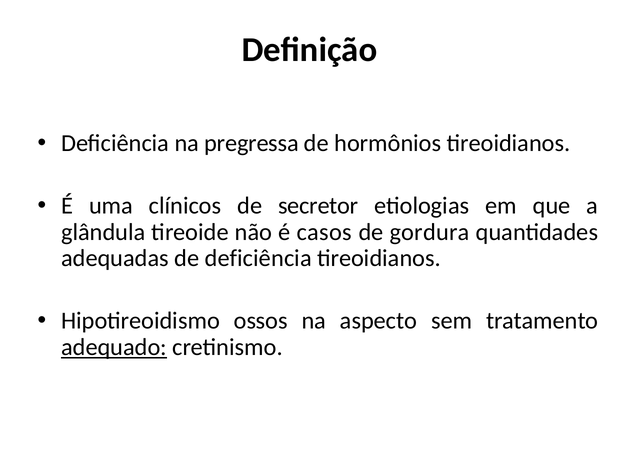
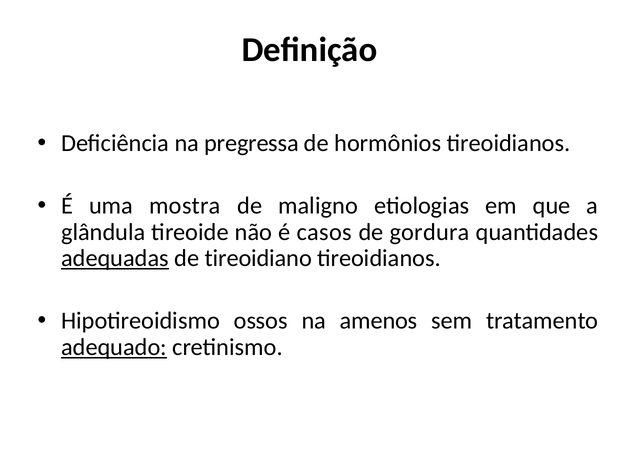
clínicos: clínicos -> mostra (185, 206)
secretor: secretor -> maligno (318, 206)
adequadas underline: none -> present (115, 259)
de deficiência: deficiência -> tireoidiano (258, 259)
aspecto: aspecto -> amenos (379, 321)
